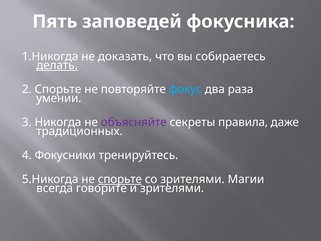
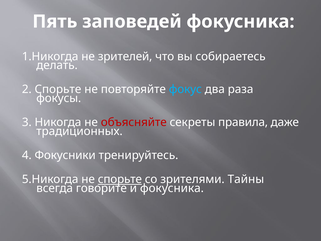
доказать: доказать -> зрителей (125, 56)
делать underline: present -> none (57, 65)
умении: умении -> фокусы (59, 98)
объясняйте colour: purple -> red (134, 122)
Магии: Магии -> Тайны (246, 179)
и зрителями: зрителями -> фокусника (172, 188)
